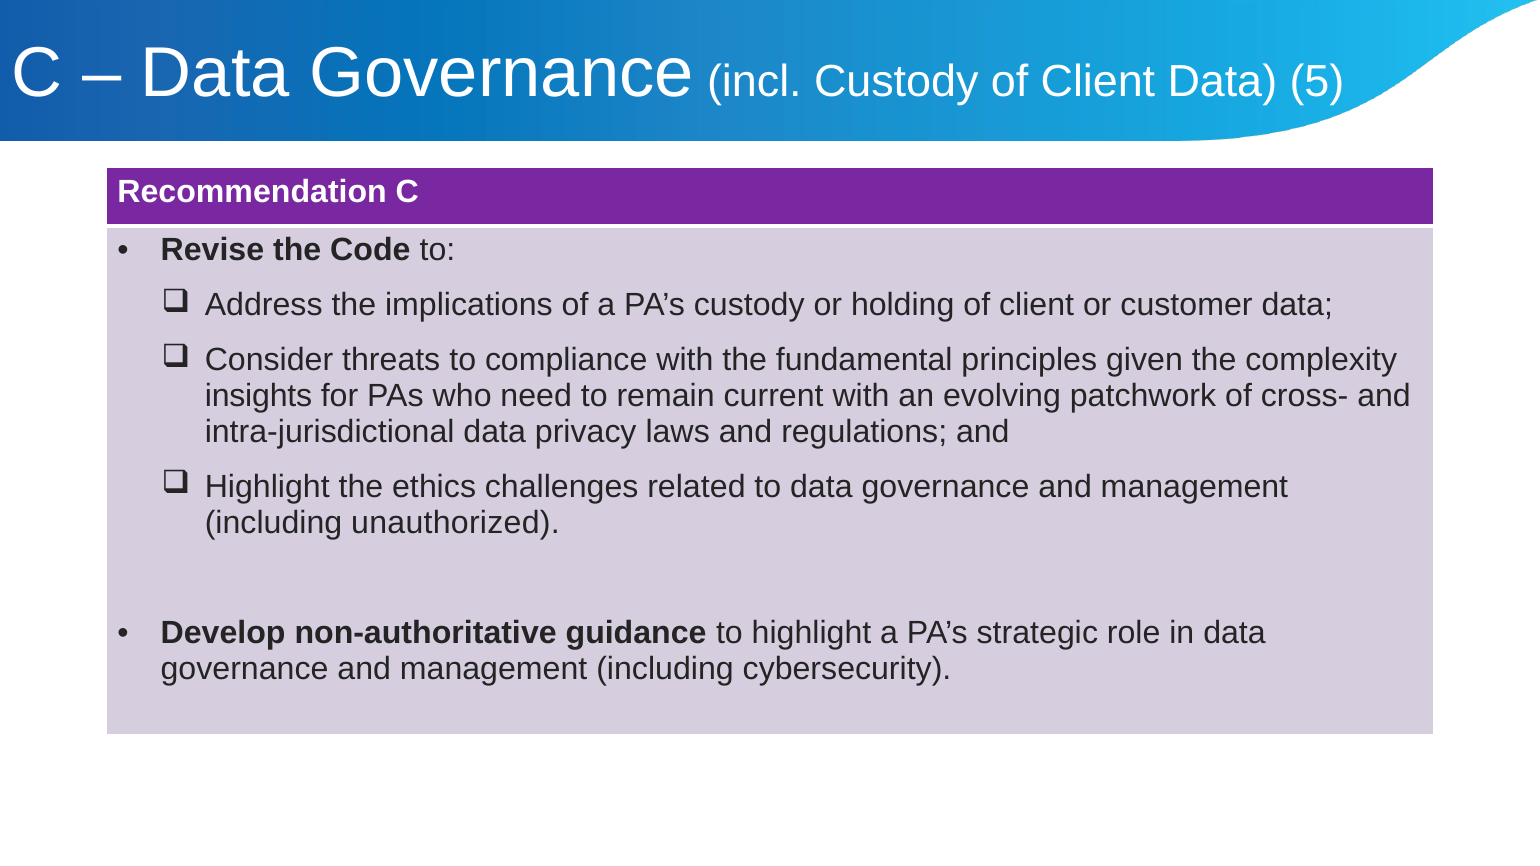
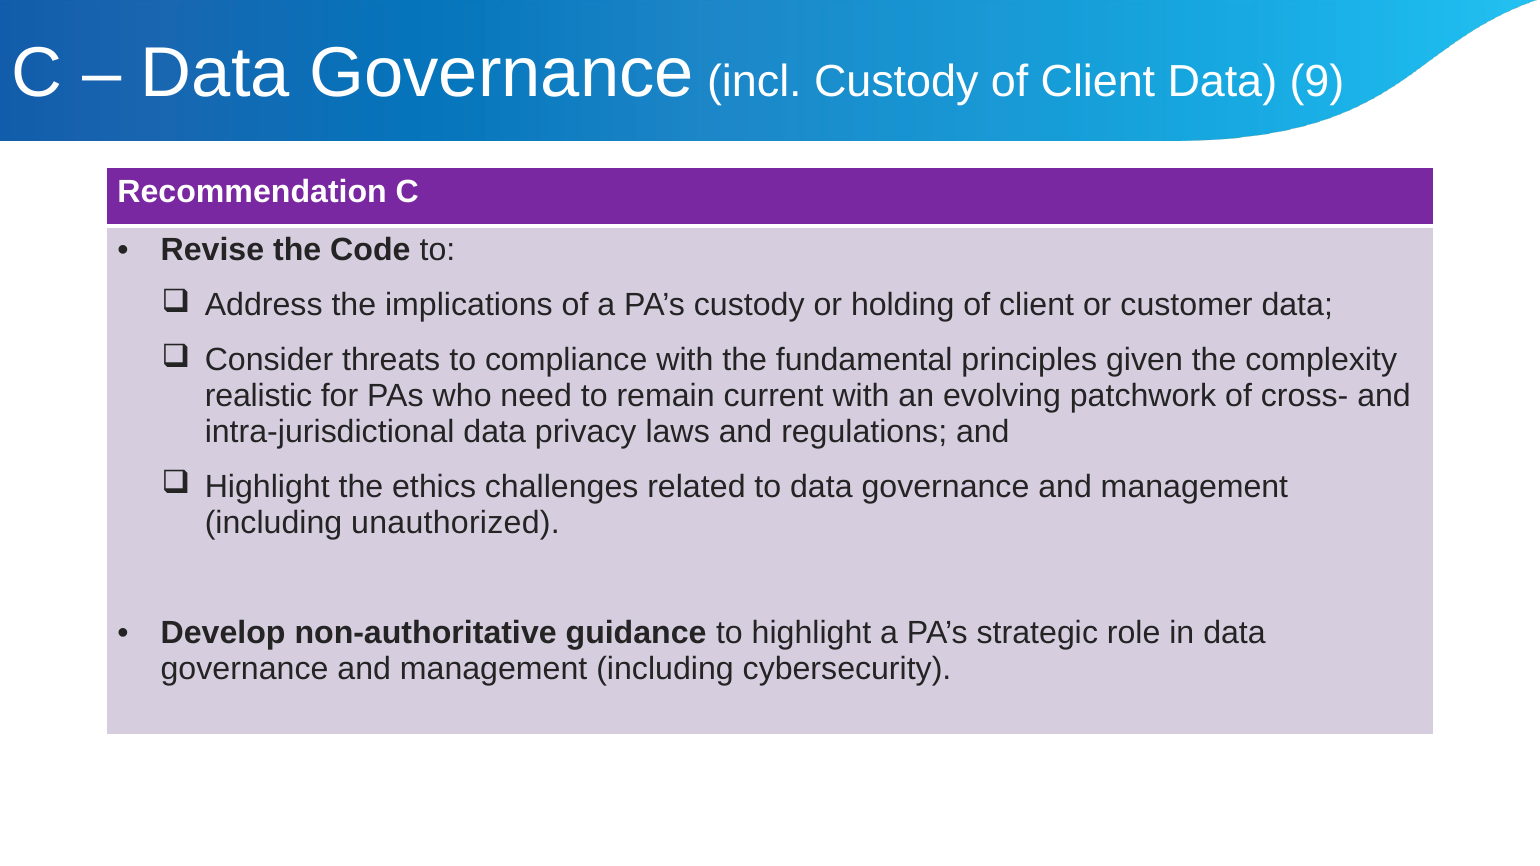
5: 5 -> 9 (1317, 82)
insights: insights -> realistic (258, 396)
